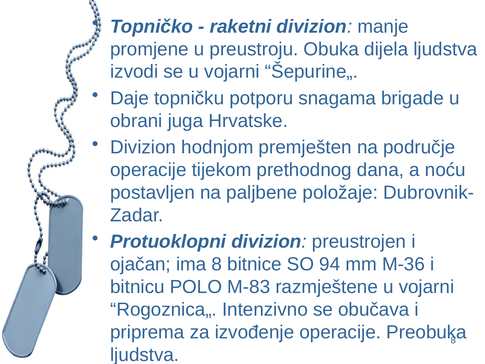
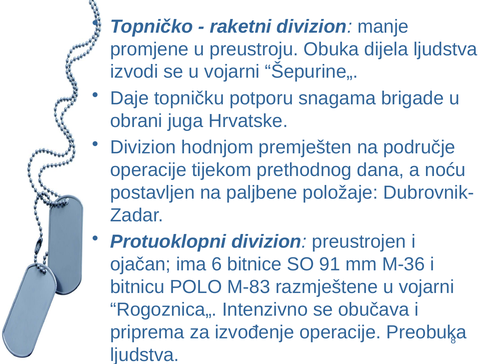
ima 8: 8 -> 6 (217, 264)
94: 94 -> 91 (330, 264)
